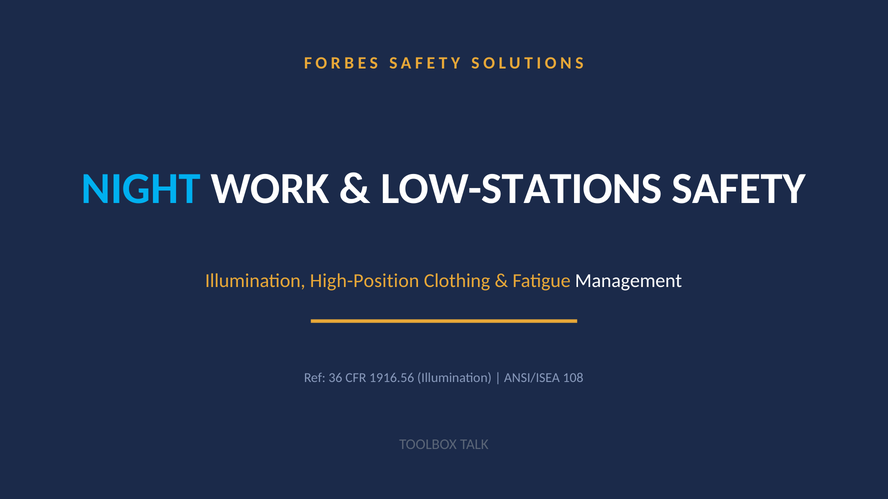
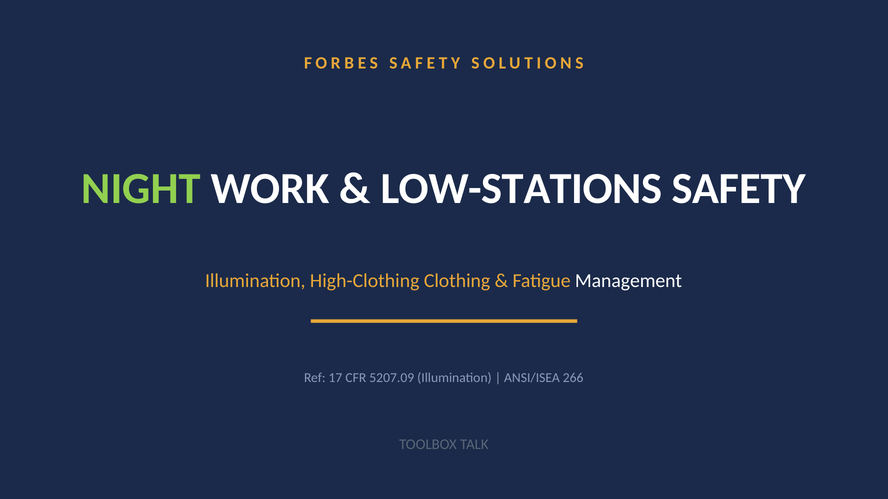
NIGHT colour: light blue -> light green (141, 189)
High-Position: High-Position -> High-Clothing (365, 281)
36: 36 -> 17 (335, 378)
1916.56: 1916.56 -> 5207.09 (392, 378)
108: 108 -> 266 (573, 378)
